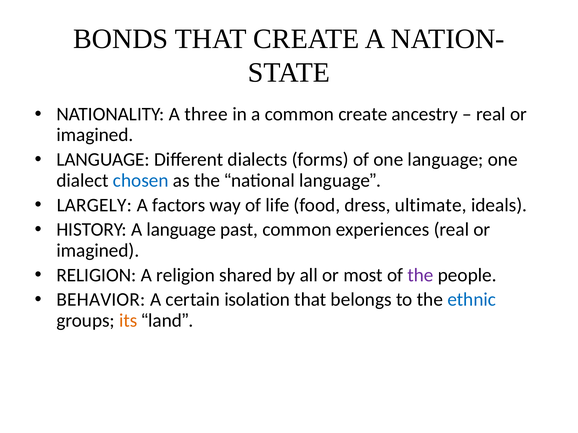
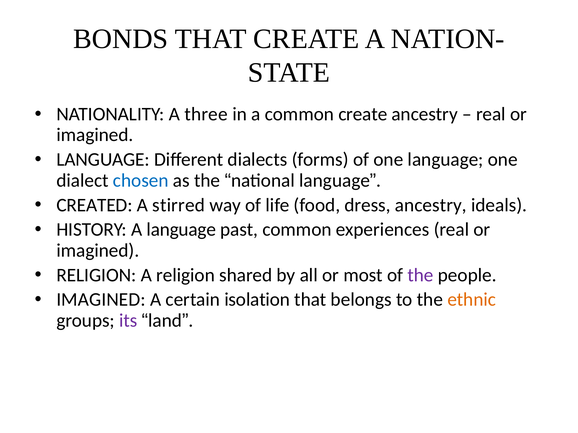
LARGELY: LARGELY -> CREATED (94, 205)
factors: factors -> stirred (179, 205)
dress ultimate: ultimate -> ancestry (431, 205)
BEHAVIOR: BEHAVIOR -> IMAGINED (101, 300)
ethnic colour: blue -> orange (472, 300)
its colour: orange -> purple (128, 321)
